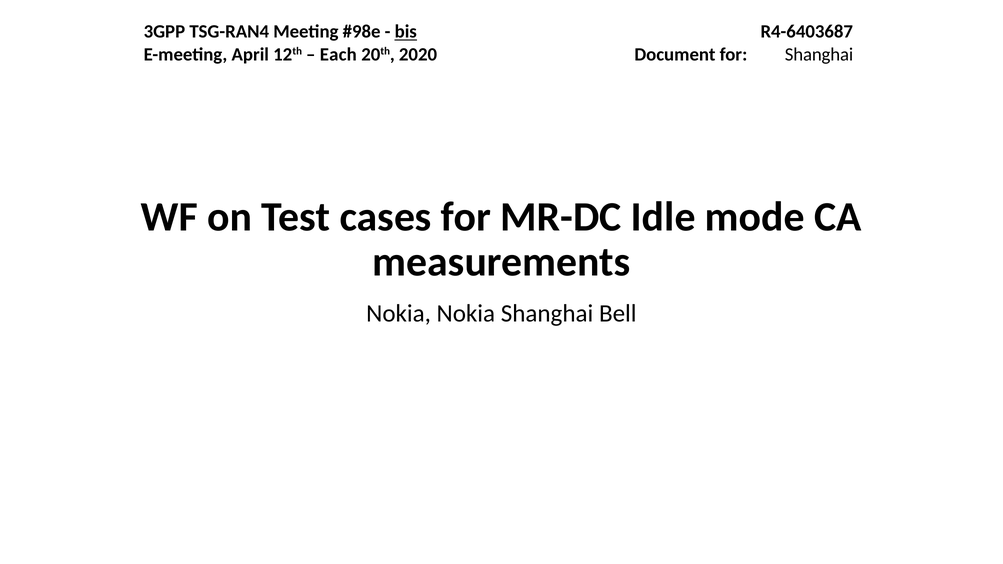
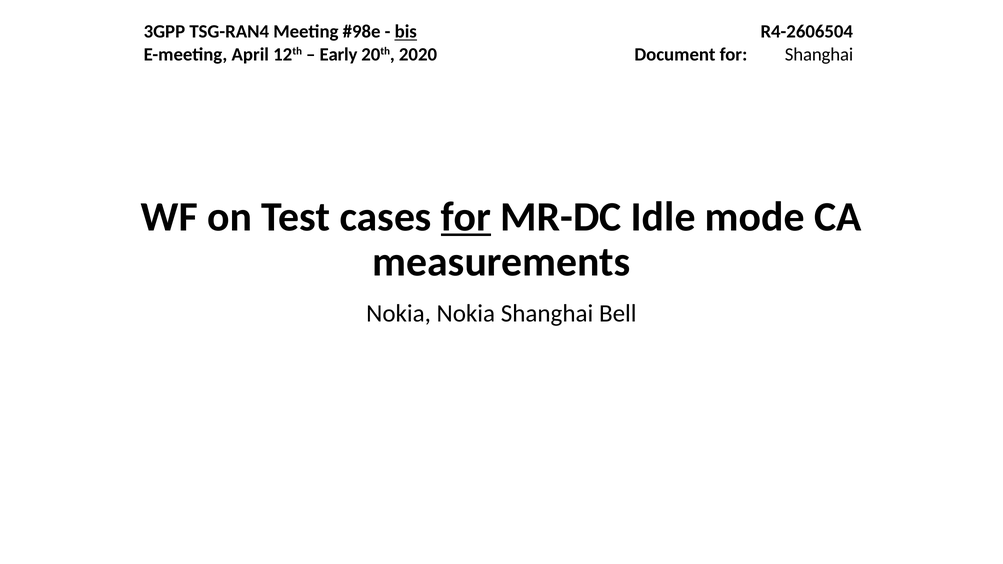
R4-6403687: R4-6403687 -> R4-2606504 (807, 32)
Each: Each -> Early (338, 54)
for underline: none -> present (466, 217)
